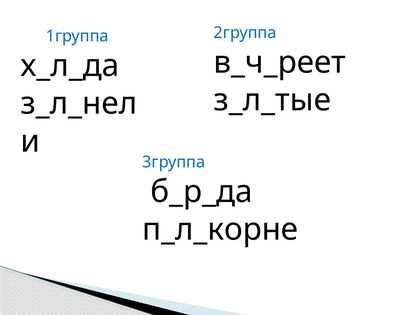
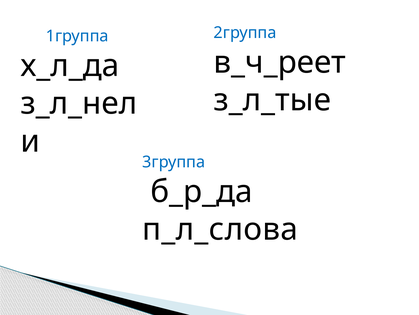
п_л_корне: п_л_корне -> п_л_слова (220, 229)
